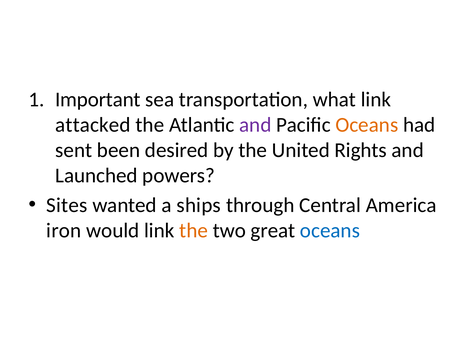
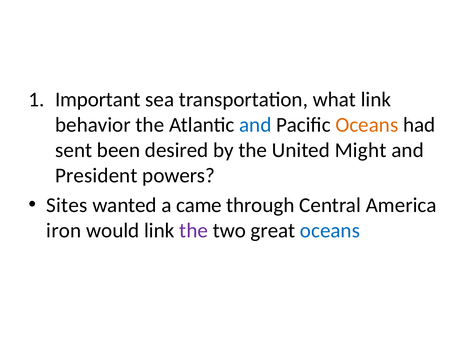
attacked: attacked -> behavior (93, 125)
and colour: purple -> blue (255, 125)
Rights: Rights -> Might (361, 150)
Launched: Launched -> President (96, 176)
ships: ships -> came (199, 205)
the colour: orange -> purple (194, 231)
